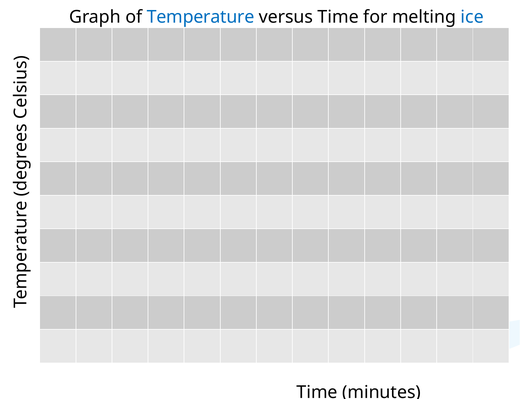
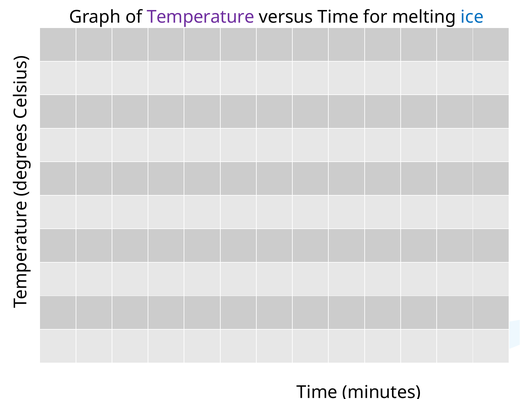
Temperature colour: blue -> purple (201, 17)
